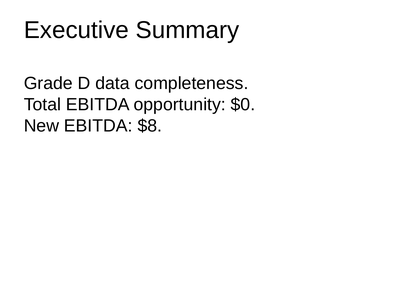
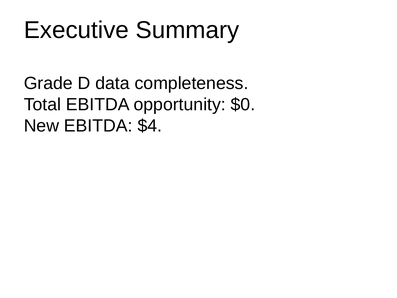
$8: $8 -> $4 (150, 126)
